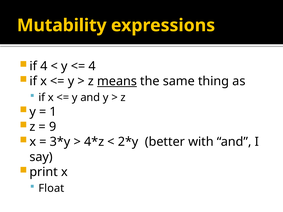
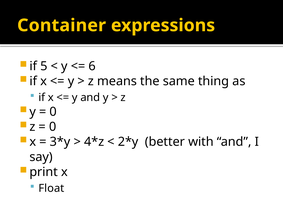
Mutability: Mutability -> Container (62, 25)
if 4: 4 -> 5 (44, 66)
4: 4 -> 6 (92, 66)
means underline: present -> none (117, 81)
1: 1 -> 0 (53, 112)
9: 9 -> 0 (53, 127)
